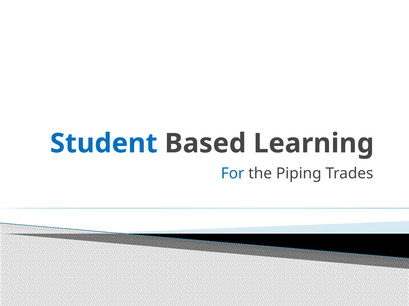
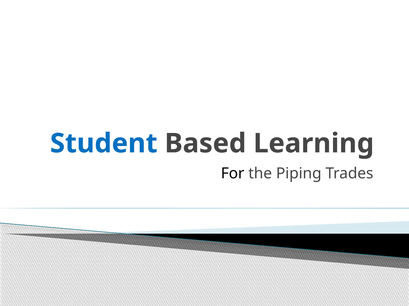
For colour: blue -> black (233, 174)
